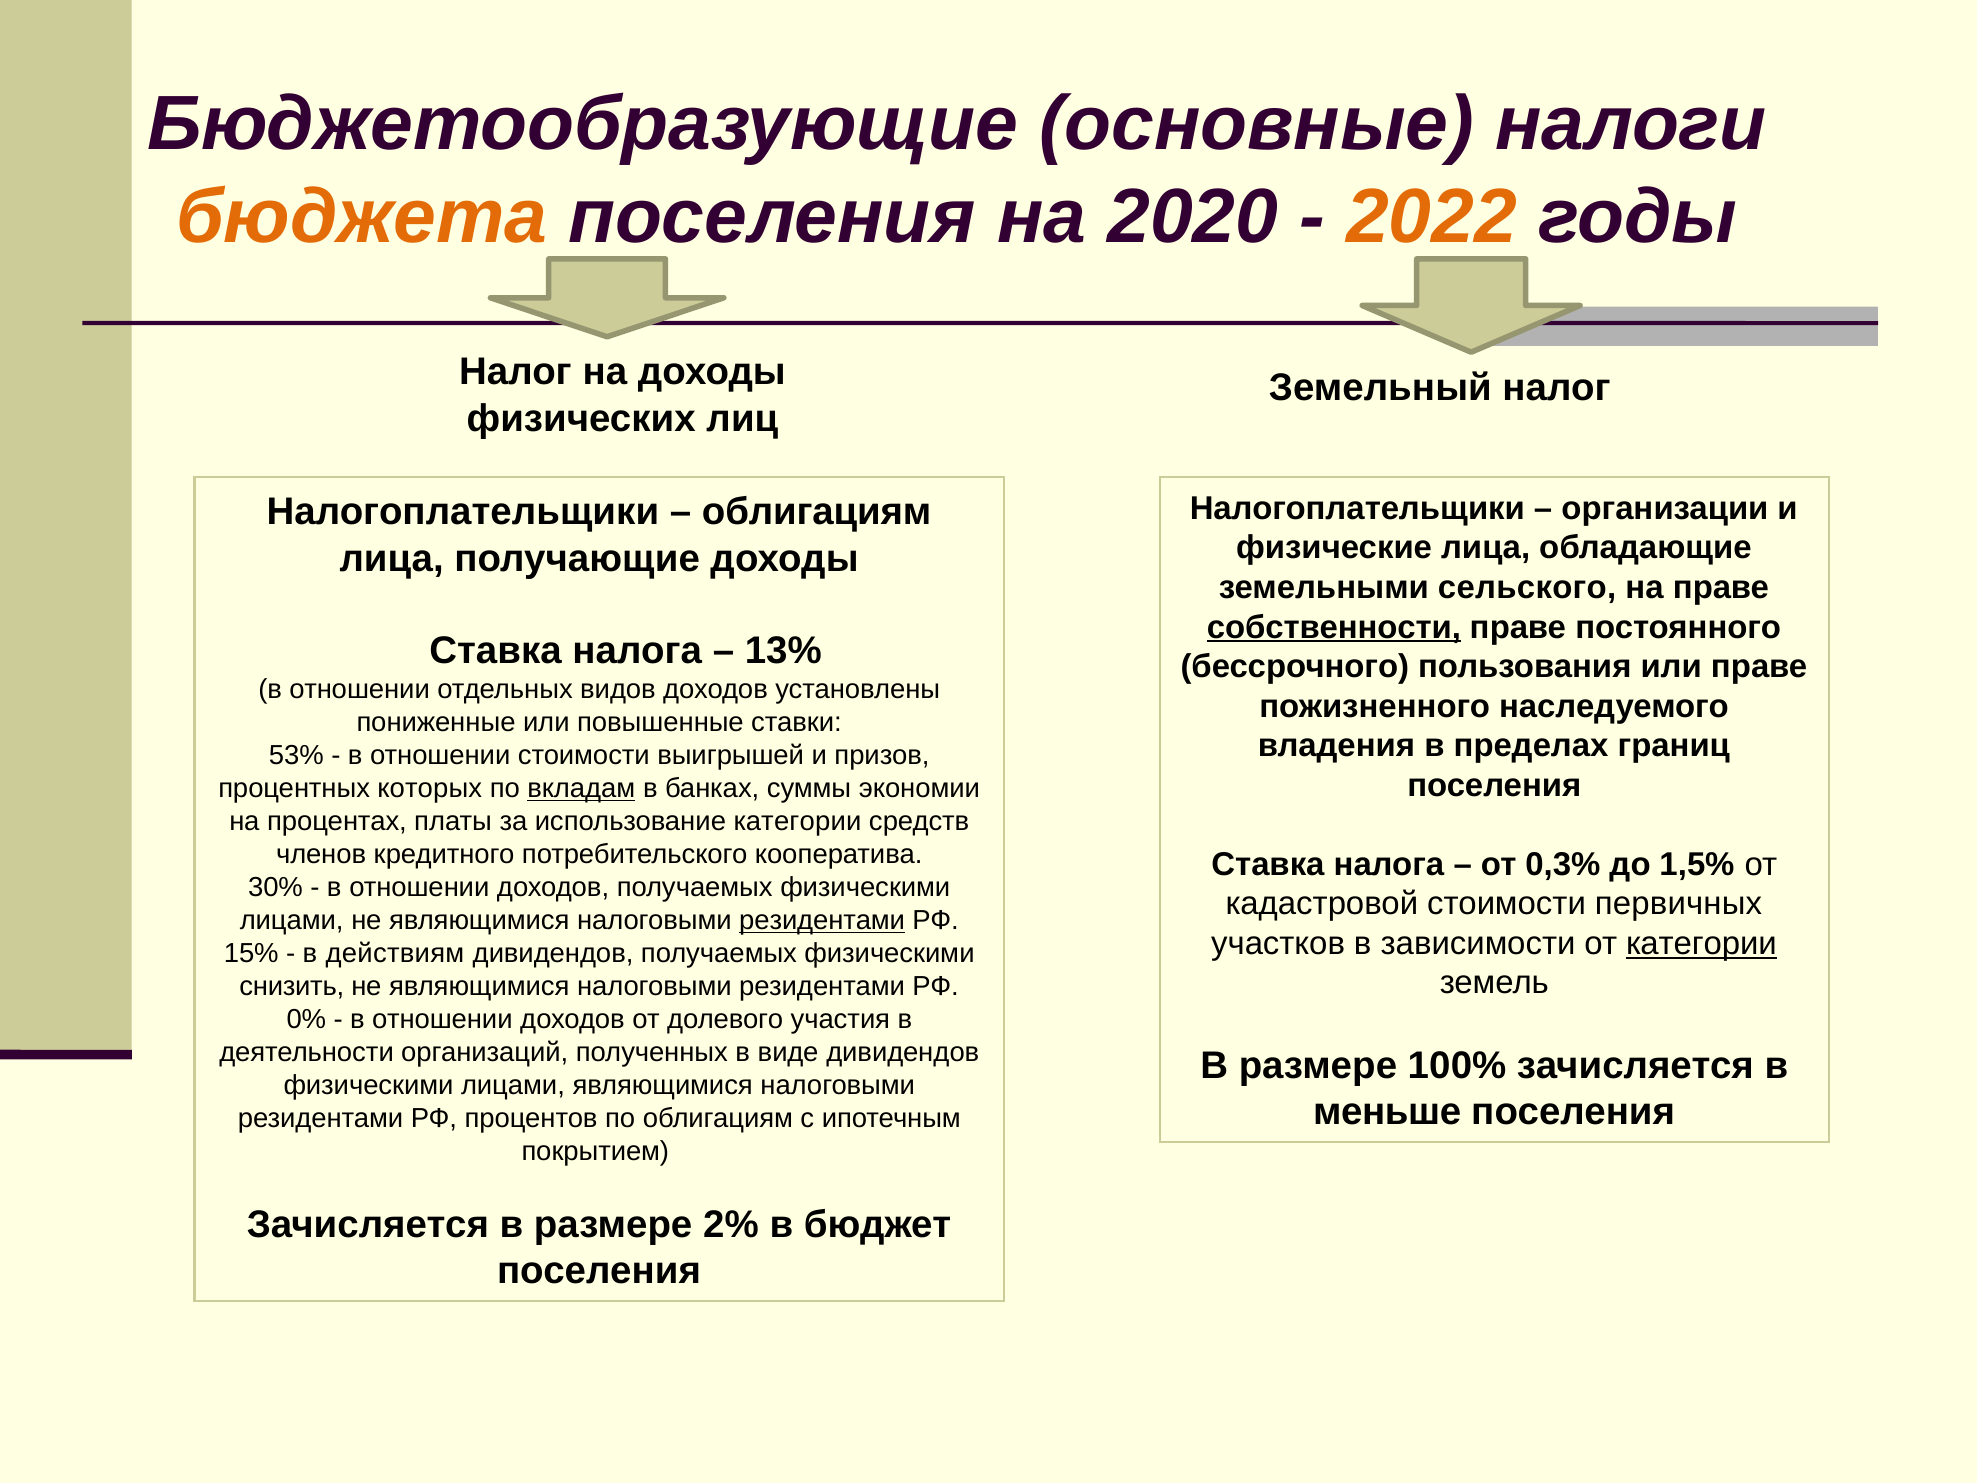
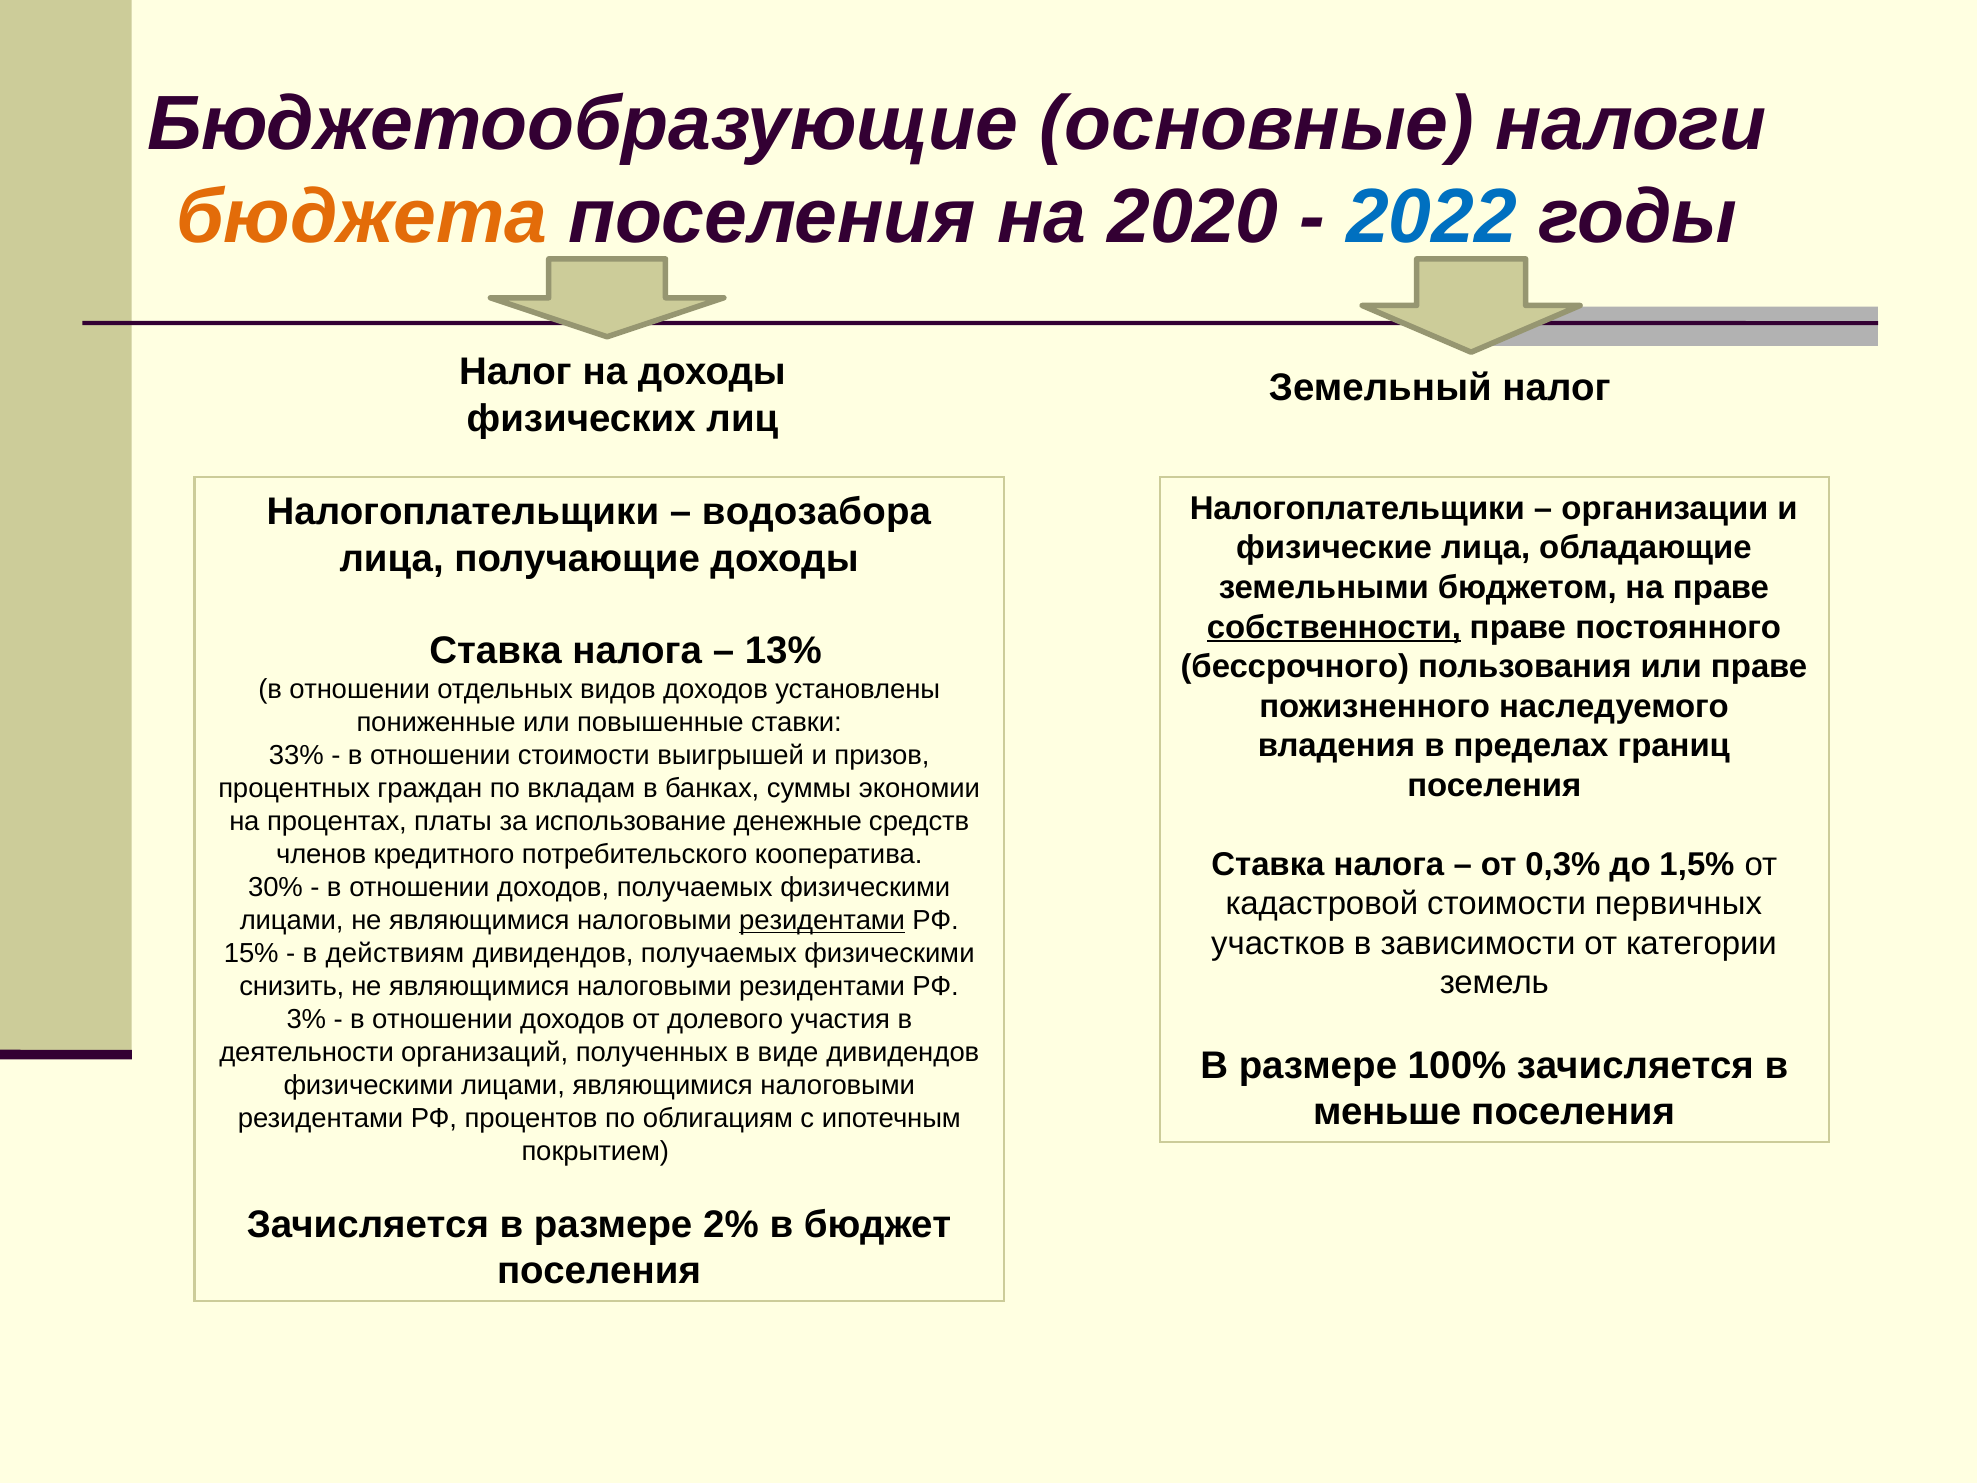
2022 colour: orange -> blue (1432, 217)
облигациям: облигациям -> водозабора (817, 512)
сельского: сельского -> бюджетом (1527, 588)
53%: 53% -> 33% (296, 755)
которых: которых -> граждан (430, 788)
вкладам underline: present -> none (581, 788)
использование категории: категории -> денежные (798, 821)
категории underline: present -> none (1701, 943)
0%: 0% -> 3% (306, 1019)
